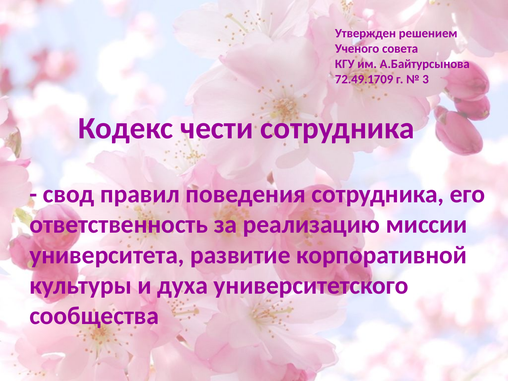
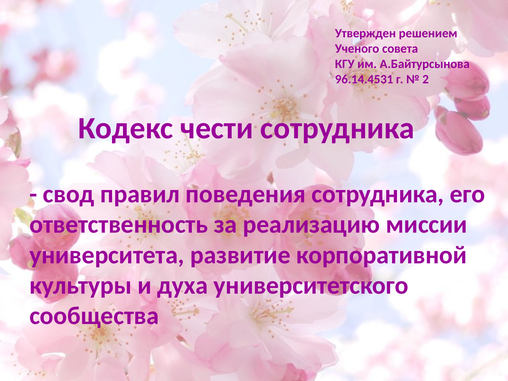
72.49.1709: 72.49.1709 -> 96.14.4531 (364, 79)
3: 3 -> 2 (426, 79)
